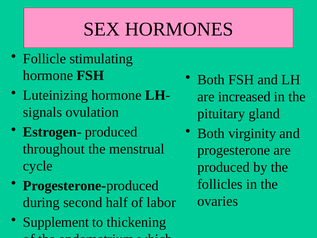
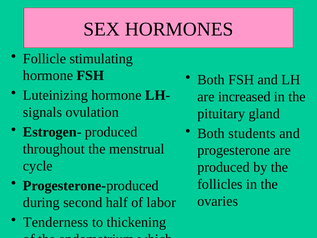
virginity: virginity -> students (252, 133)
Supplement: Supplement -> Tenderness (56, 222)
